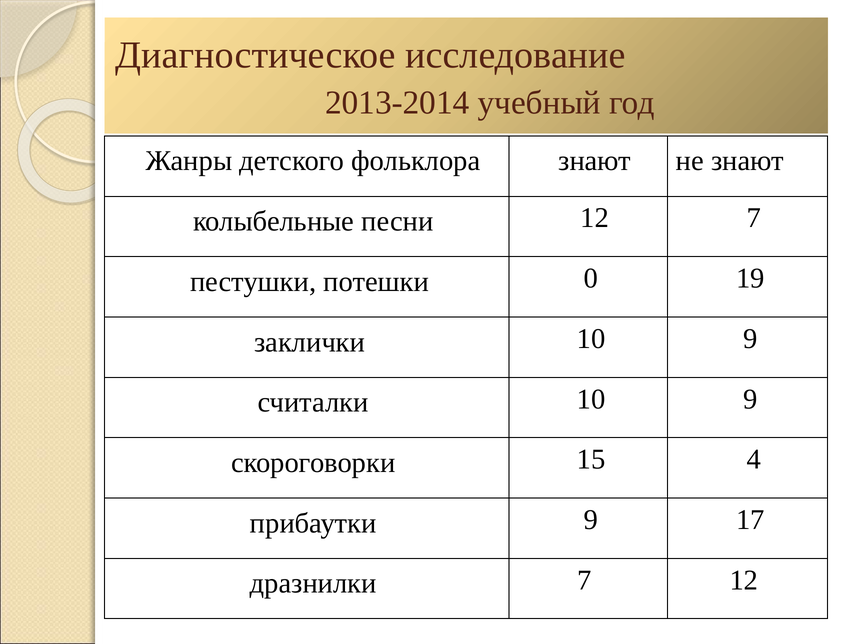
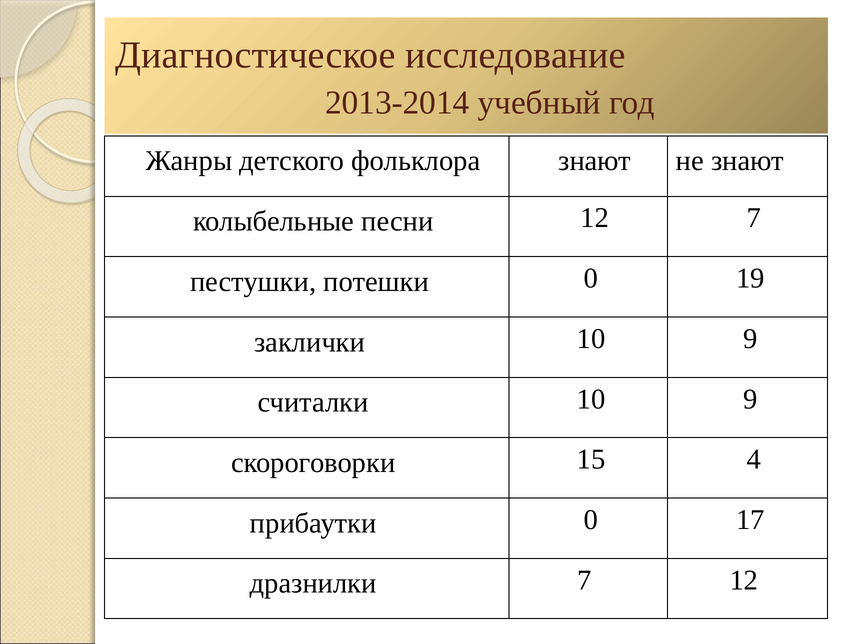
прибаутки 9: 9 -> 0 (591, 519)
